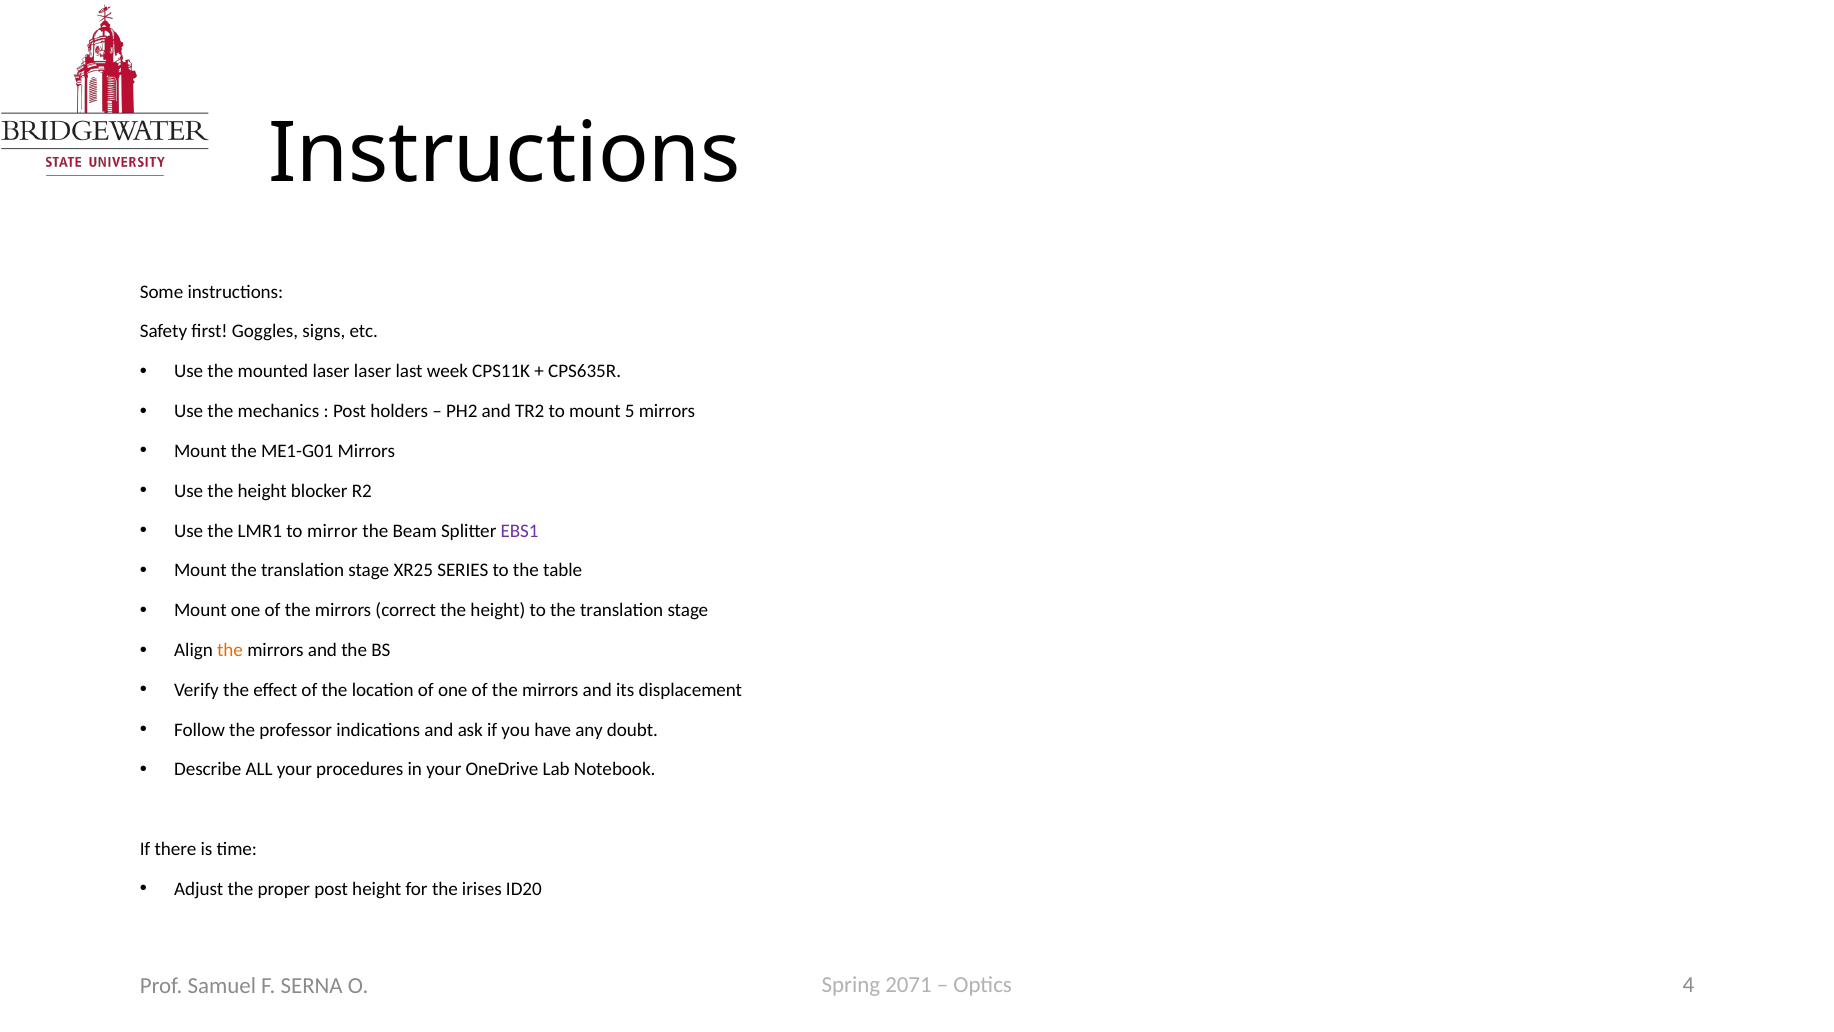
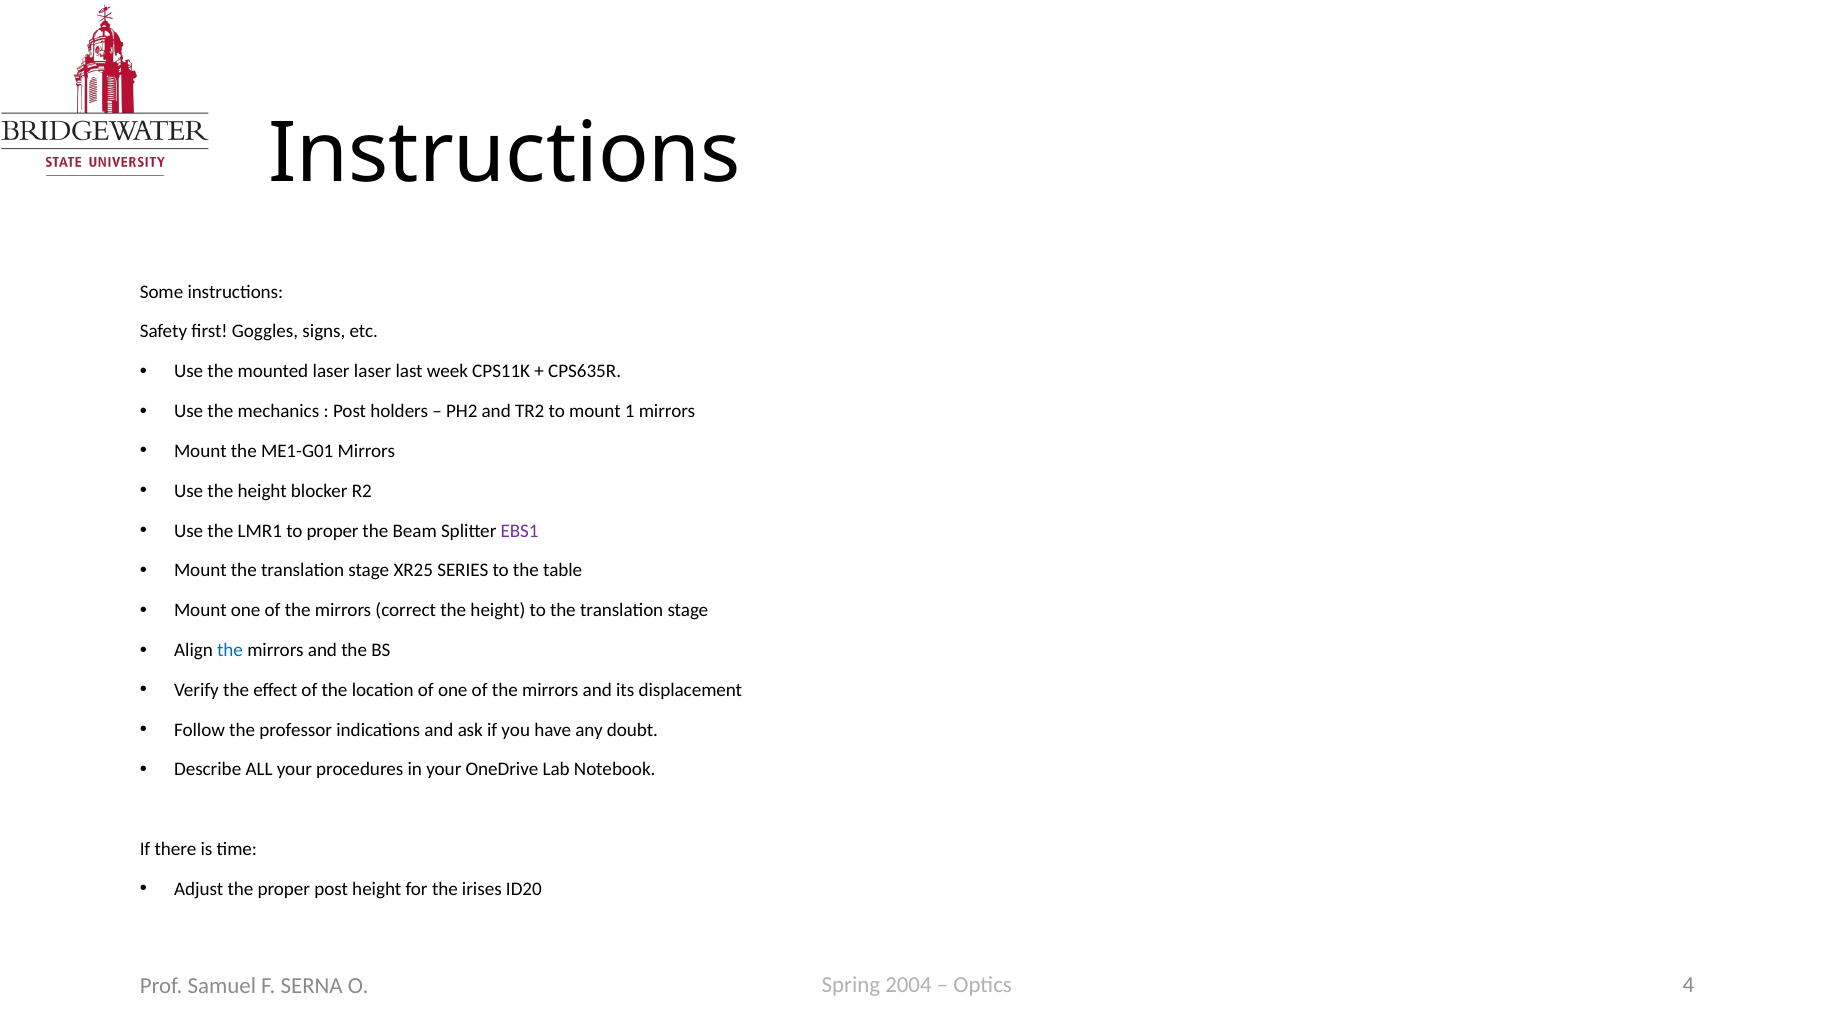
5: 5 -> 1 (630, 411)
to mirror: mirror -> proper (333, 531)
the colour: orange -> blue (230, 650)
2071: 2071 -> 2004 (908, 985)
